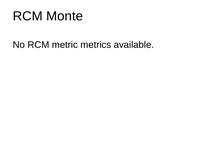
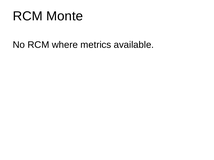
metric: metric -> where (65, 45)
